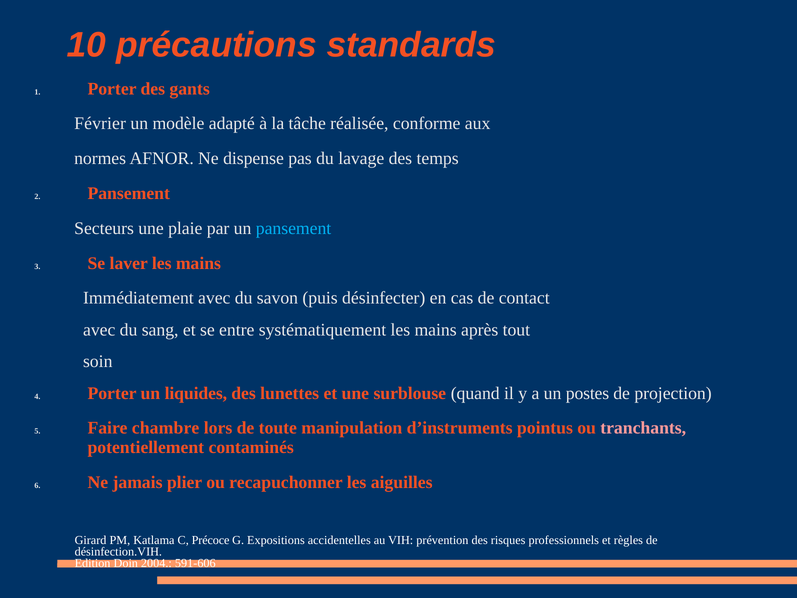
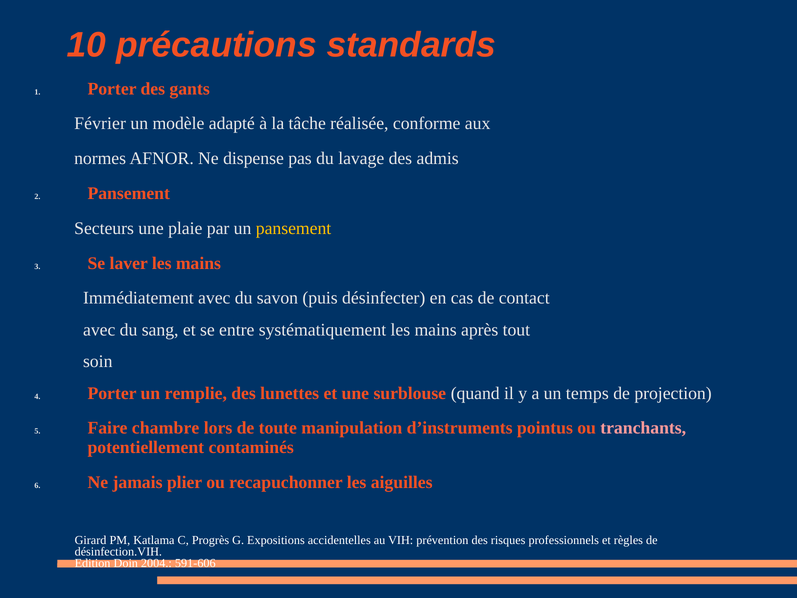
temps: temps -> admis (438, 158)
pansement colour: light blue -> yellow (294, 228)
liquides: liquides -> remplie (196, 393)
postes: postes -> temps (587, 393)
Précoce: Précoce -> Progrès (211, 540)
